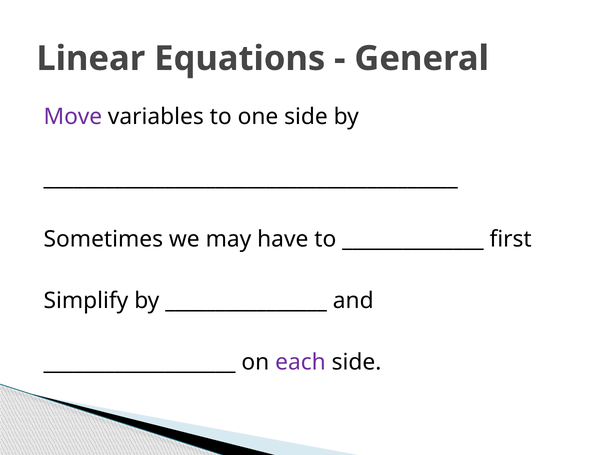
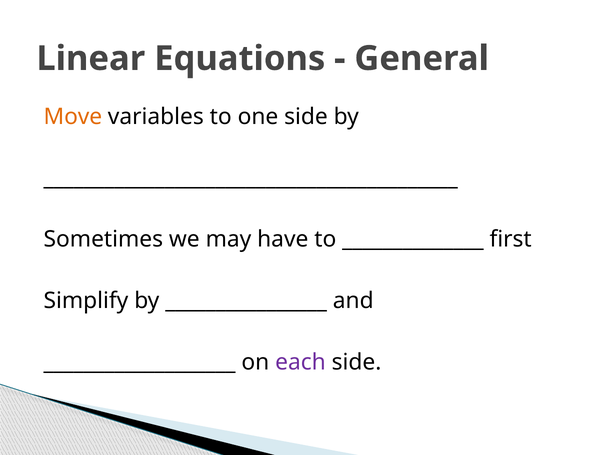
Move colour: purple -> orange (73, 117)
